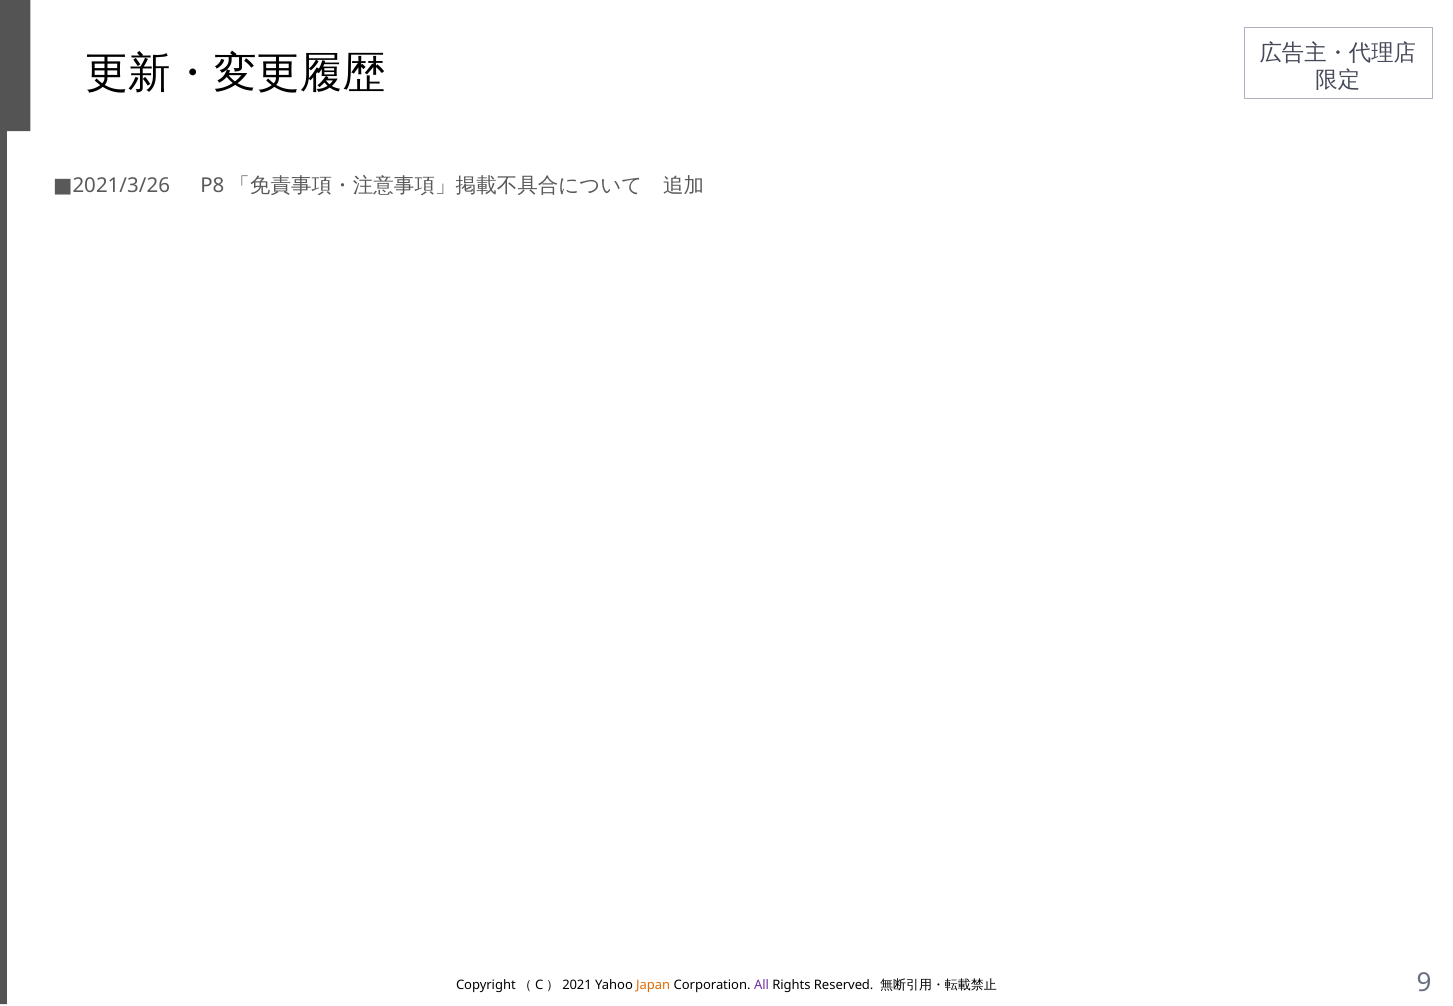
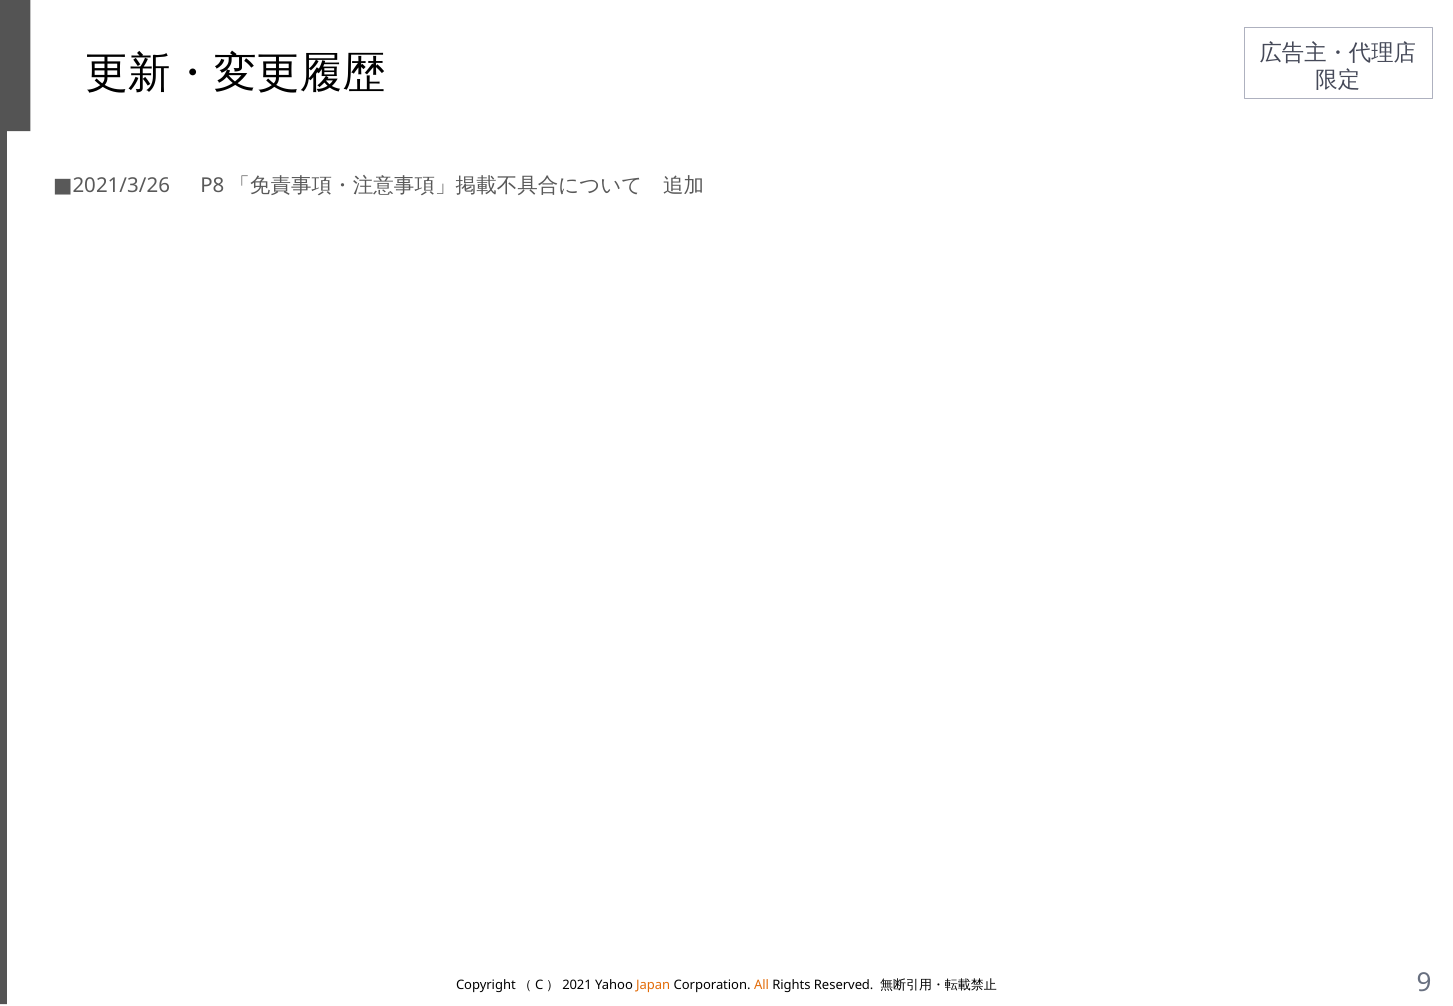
All colour: purple -> orange (762, 985)
